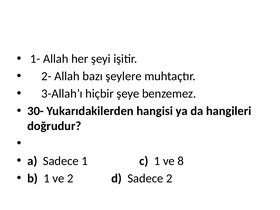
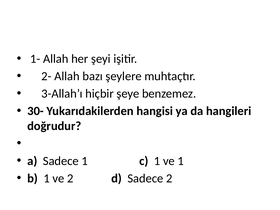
ve 8: 8 -> 1 (181, 161)
